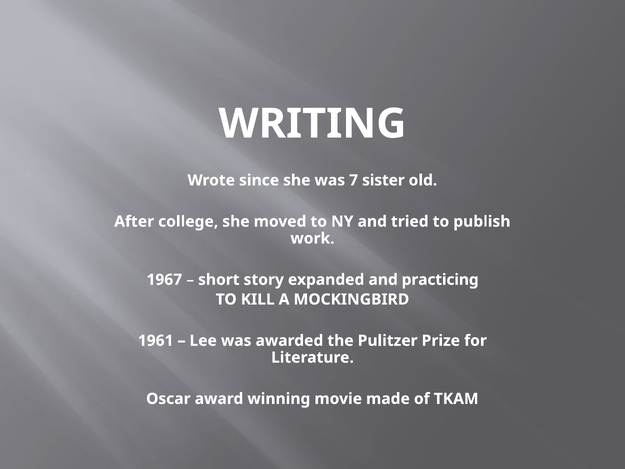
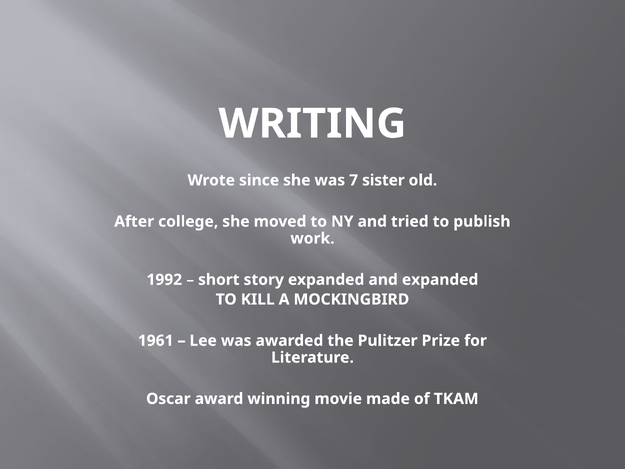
1967: 1967 -> 1992 (164, 280)
and practicing: practicing -> expanded (440, 280)
